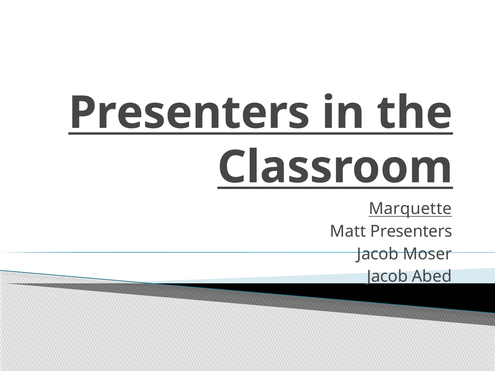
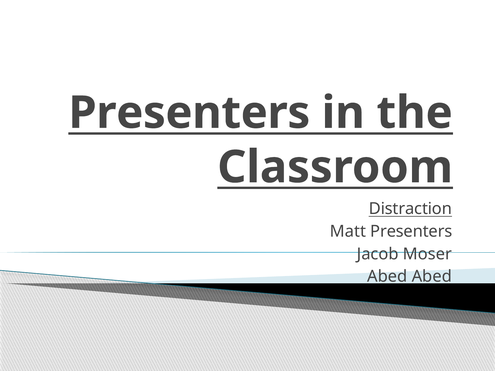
Marquette: Marquette -> Distraction (410, 209)
Jacob: Jacob -> Abed (387, 277)
